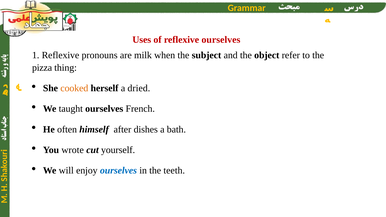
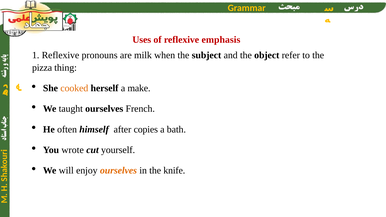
reflexive ourselves: ourselves -> emphasis (221, 40)
dried: dried -> make (139, 88)
dishes: dishes -> copies (146, 129)
ourselves colour: blue -> orange (118, 171)
teeth: teeth -> knife (174, 171)
